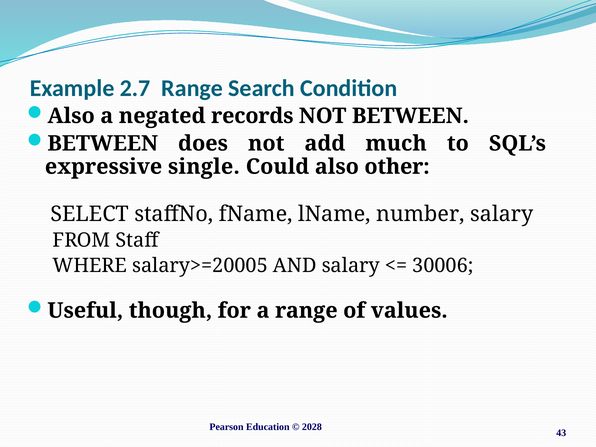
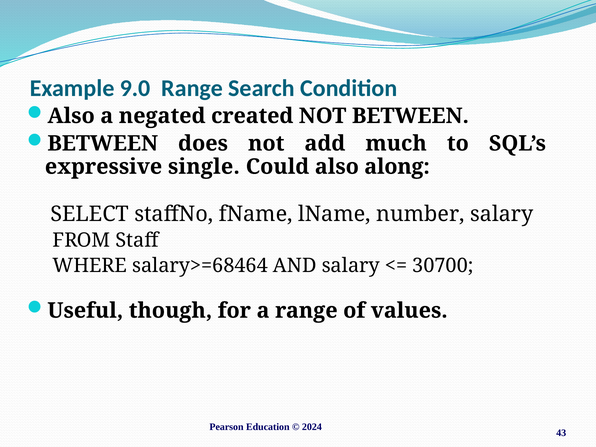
2.7: 2.7 -> 9.0 (135, 88)
records: records -> created (252, 116)
other: other -> along (397, 167)
salary>=20005: salary>=20005 -> salary>=68464 (200, 266)
30006: 30006 -> 30700 (443, 266)
2028: 2028 -> 2024 (312, 427)
